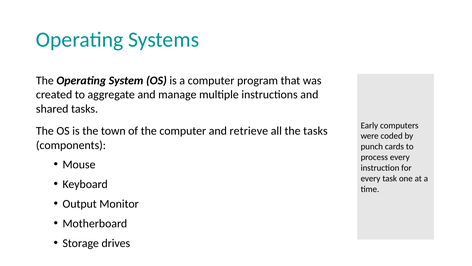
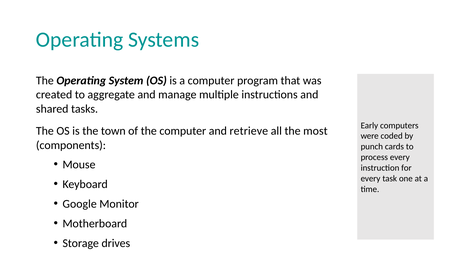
the tasks: tasks -> most (315, 131)
Output: Output -> Google (80, 204)
